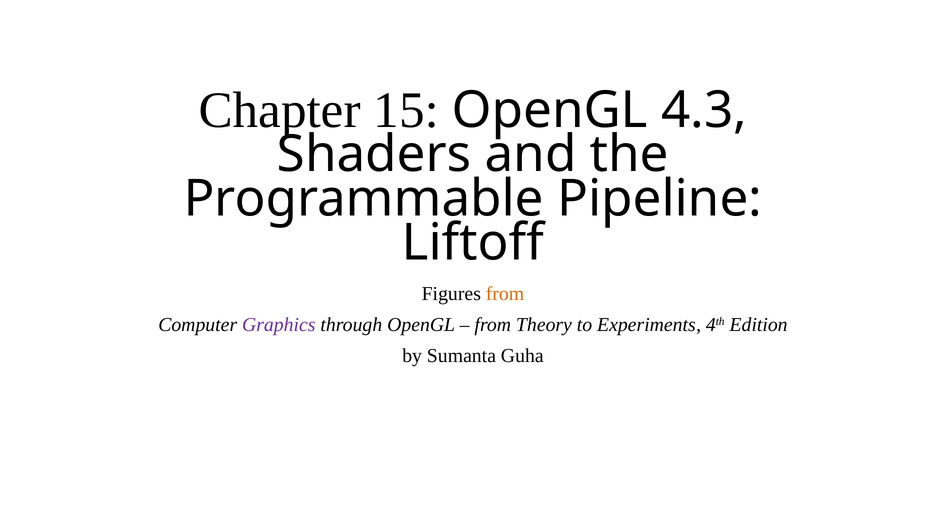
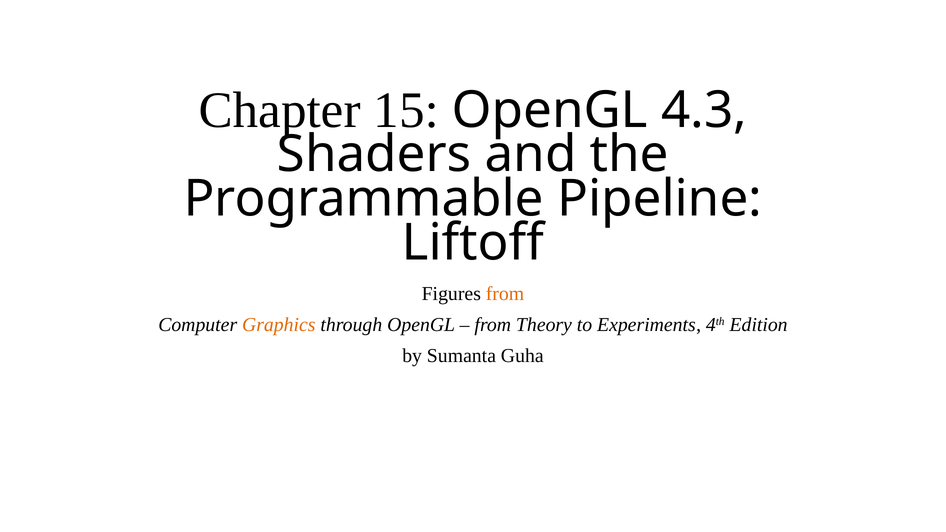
Graphics colour: purple -> orange (279, 325)
